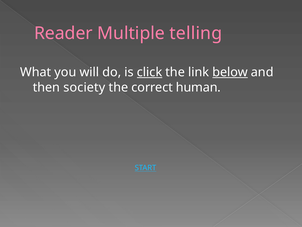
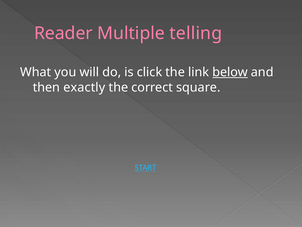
click underline: present -> none (150, 72)
society: society -> exactly (84, 87)
human: human -> square (198, 87)
